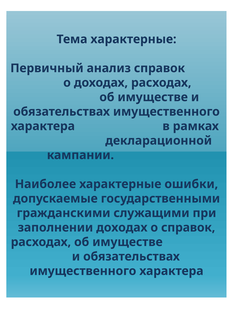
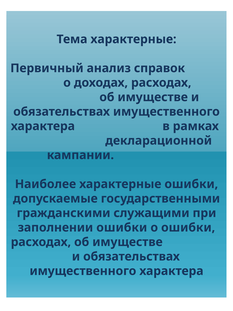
заполнении доходах: доходах -> ошибки (122, 227)
о справок: справок -> ошибки (188, 227)
